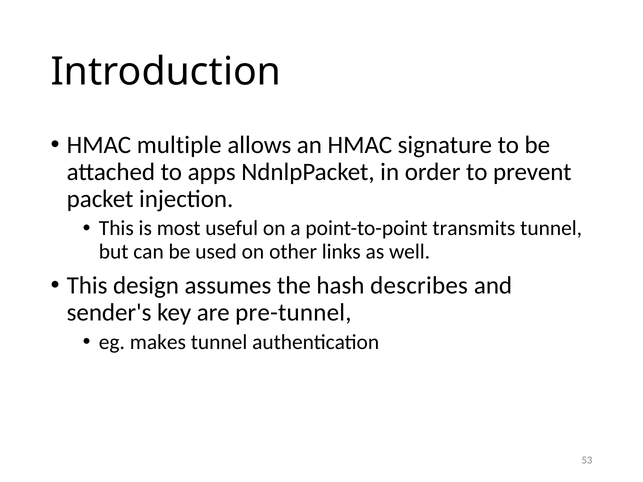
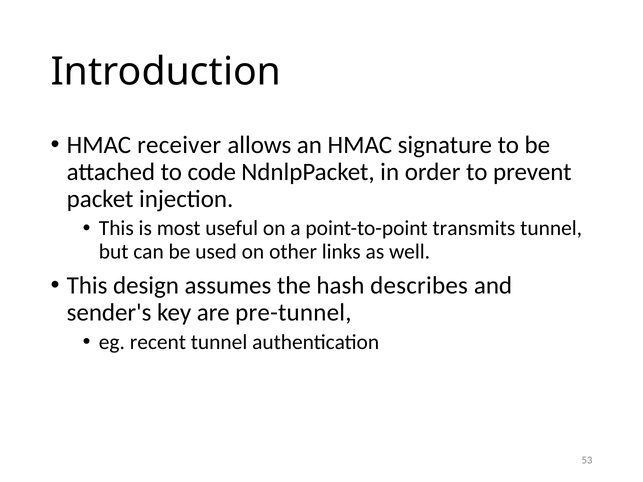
multiple: multiple -> receiver (179, 145)
apps: apps -> code (212, 172)
makes: makes -> recent (158, 342)
